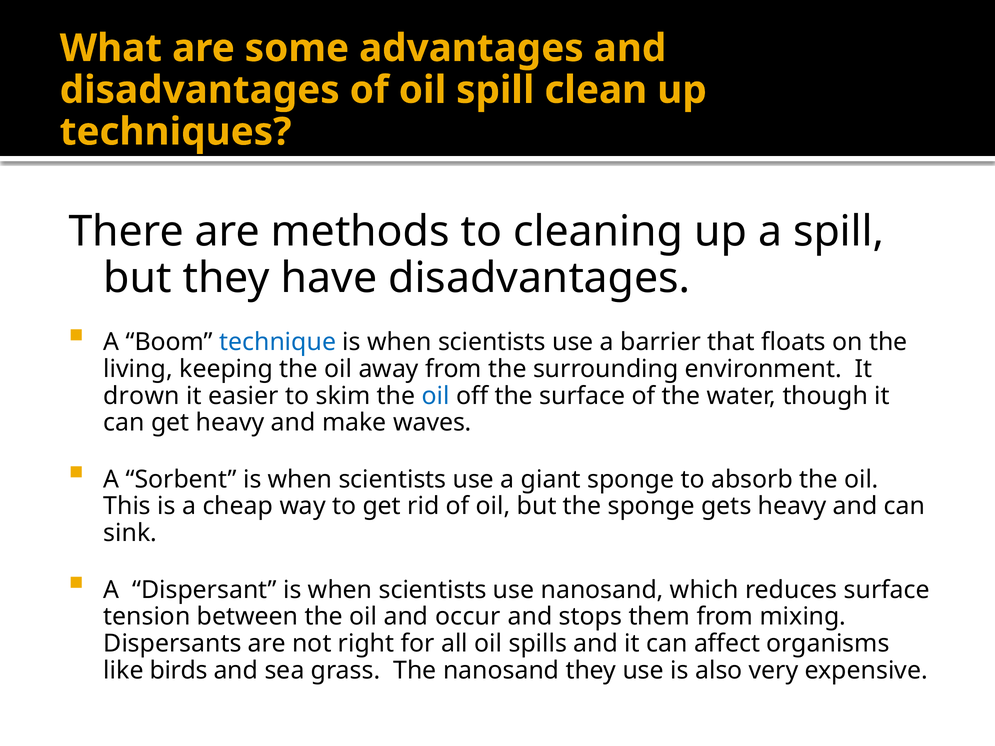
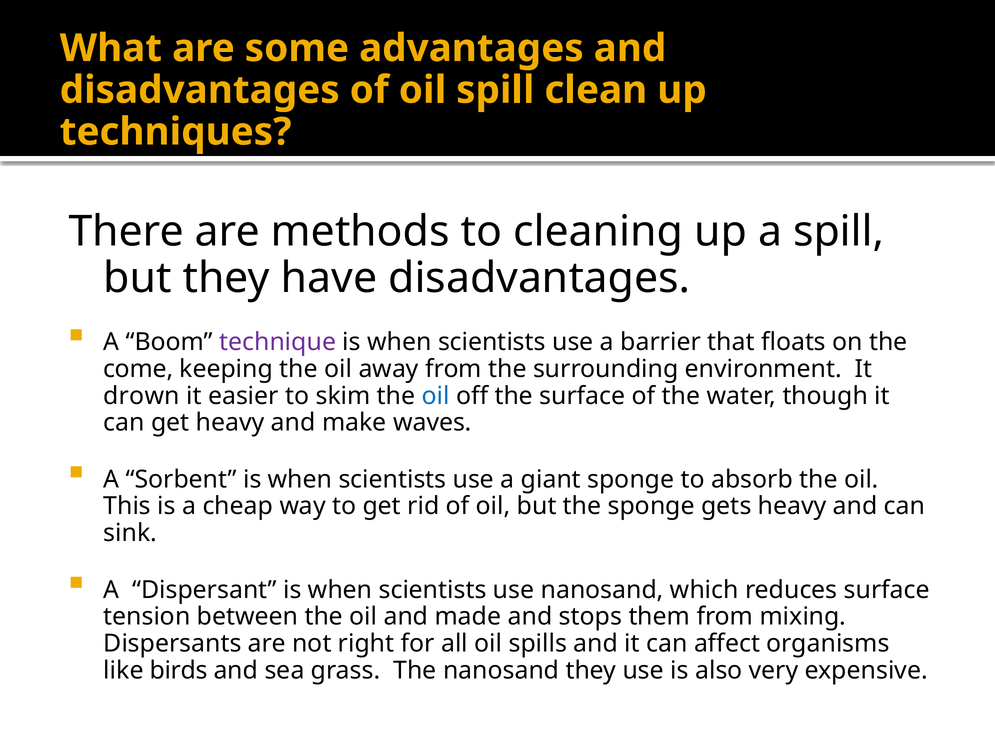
technique colour: blue -> purple (278, 342)
living: living -> come (138, 369)
occur: occur -> made (468, 617)
